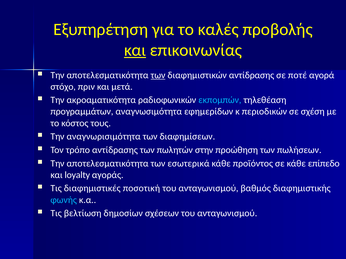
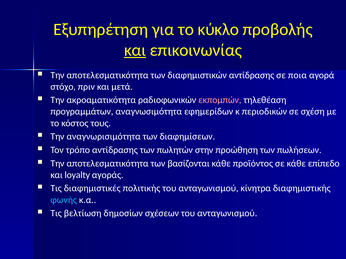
καλές: καλές -> κύκλο (218, 29)
των underline: present -> none (158, 75)
ποτέ: ποτέ -> ποια (297, 75)
εκπομπών colour: light blue -> pink (220, 100)
εσωτερικά: εσωτερικά -> βασίζονται (189, 164)
ποσοτική: ποσοτική -> πολιτικής (141, 189)
βαθμός: βαθμός -> κίνητρα (256, 189)
